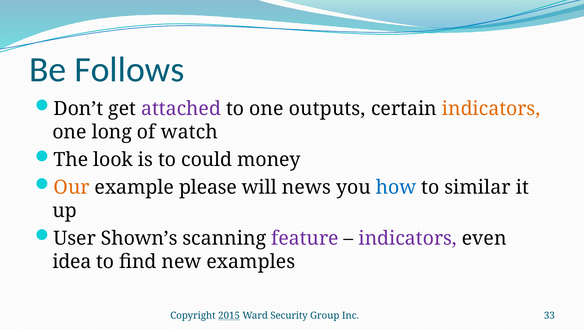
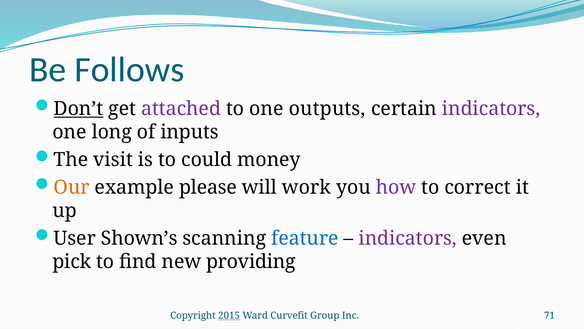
Don’t underline: none -> present (78, 109)
indicators colour: orange -> purple (491, 109)
watch: watch -> inputs (190, 132)
look: look -> visit (113, 160)
news: news -> work (306, 187)
how colour: blue -> purple (396, 187)
similar: similar -> correct (478, 187)
feature colour: purple -> blue (305, 238)
idea: idea -> pick (72, 261)
examples: examples -> providing (251, 261)
Security: Security -> Curvefit (289, 315)
33: 33 -> 71 (549, 315)
